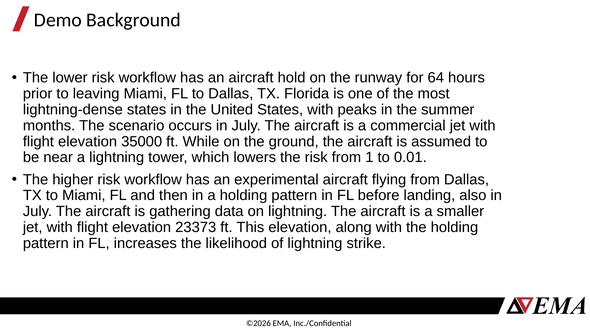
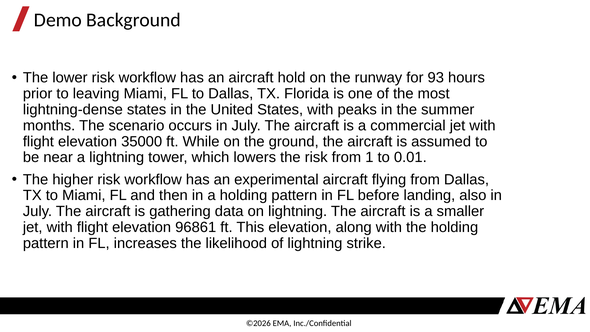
64: 64 -> 93 (436, 78)
23373: 23373 -> 96861 (196, 227)
